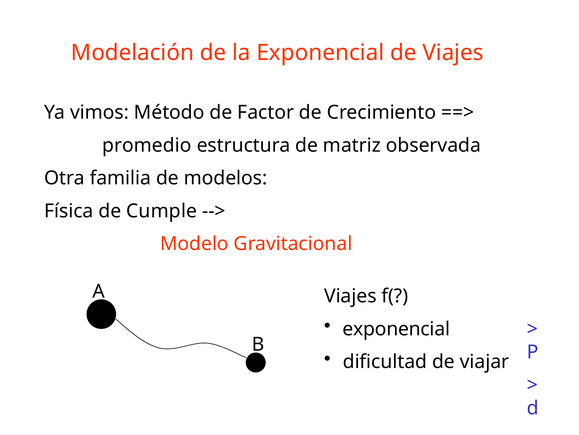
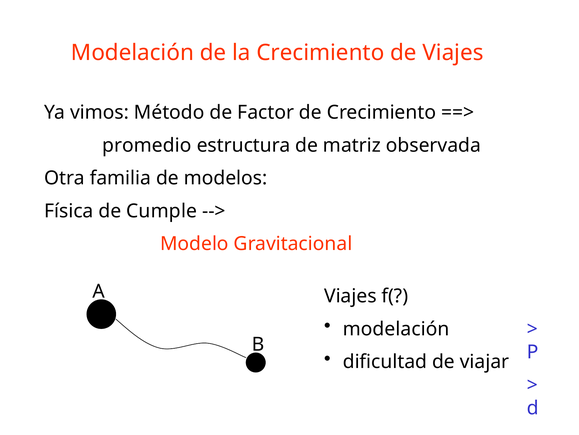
la Exponencial: Exponencial -> Crecimiento (320, 53)
exponencial: exponencial -> modelación (396, 328)
